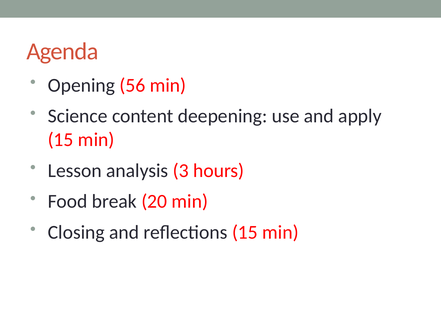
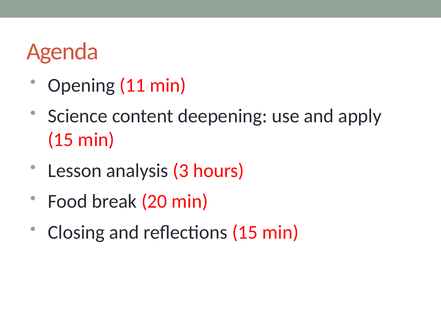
56: 56 -> 11 (132, 85)
